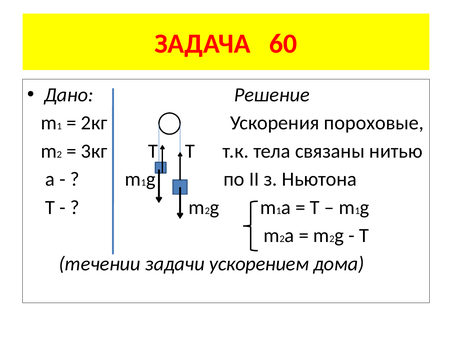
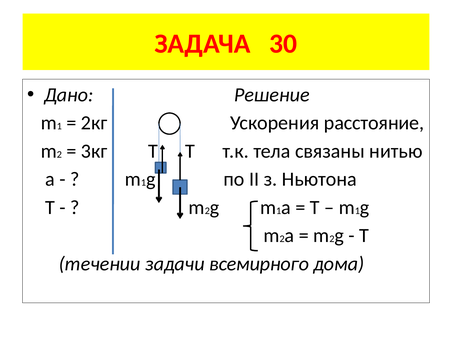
60: 60 -> 30 (283, 44)
пороховые: пороховые -> расстояние (374, 123)
ускорением: ускорением -> всемирного (259, 264)
